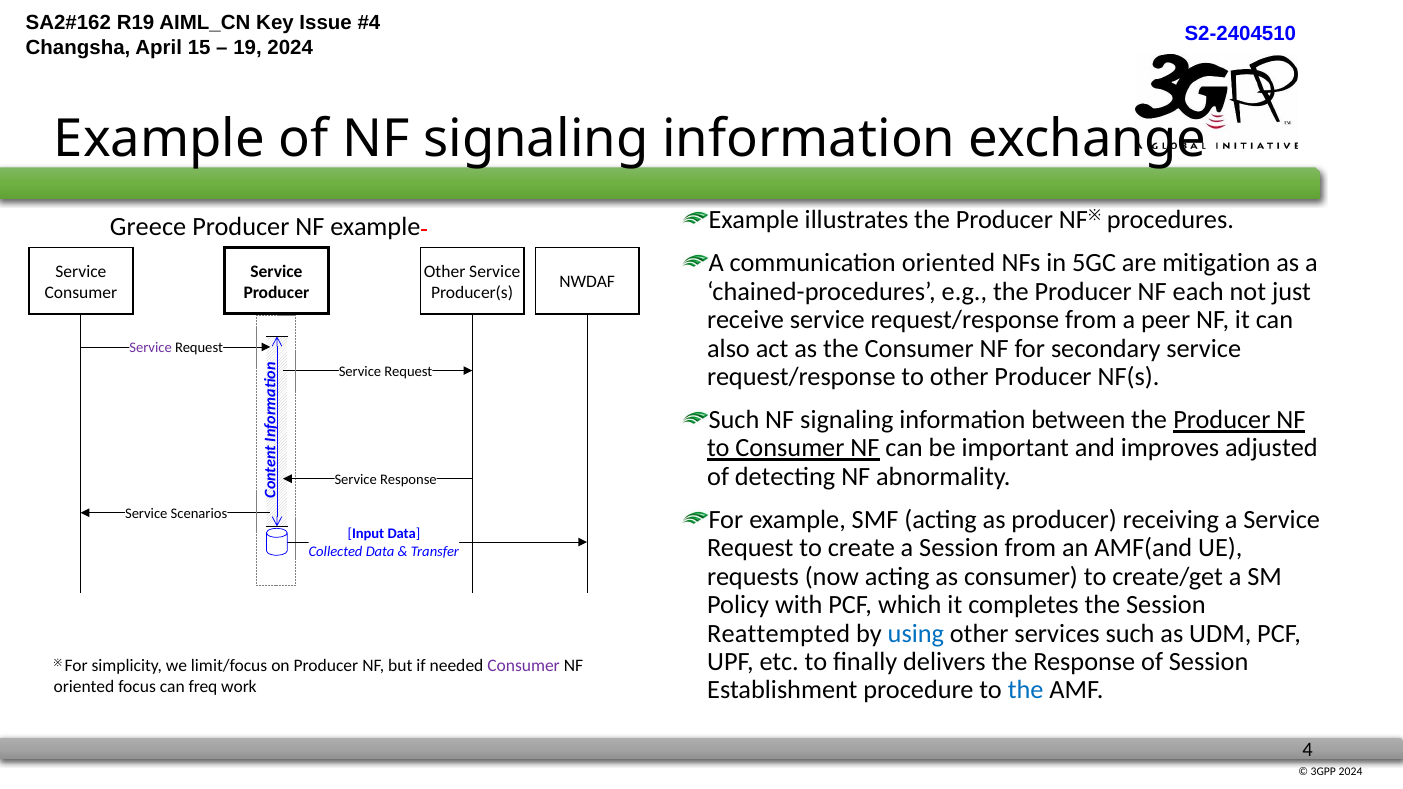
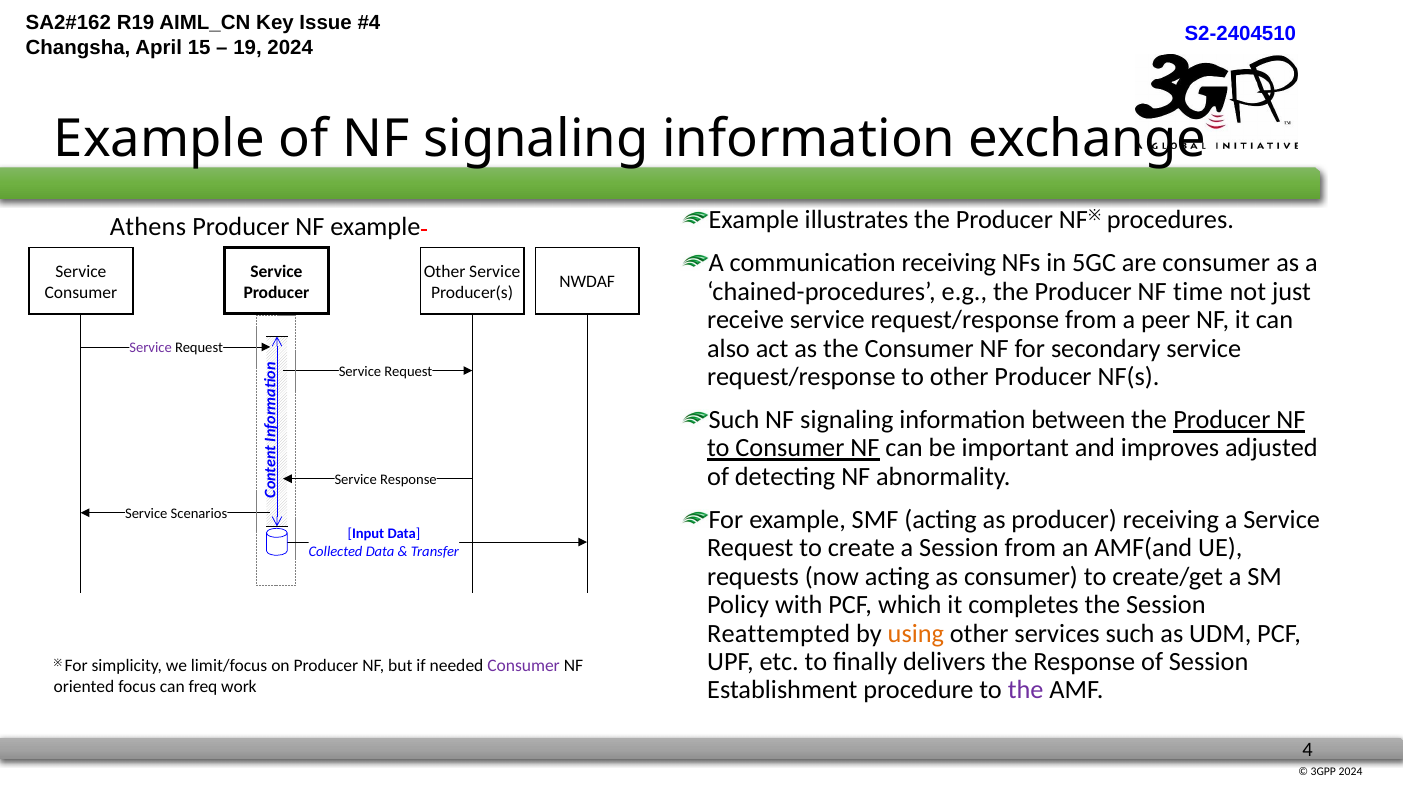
Greece: Greece -> Athens (148, 227)
communication oriented: oriented -> receiving (949, 263)
are mitigation: mitigation -> consumer (1216, 263)
each: each -> time (1198, 292)
using colour: blue -> orange (916, 633)
the colour: blue -> purple (1026, 690)
